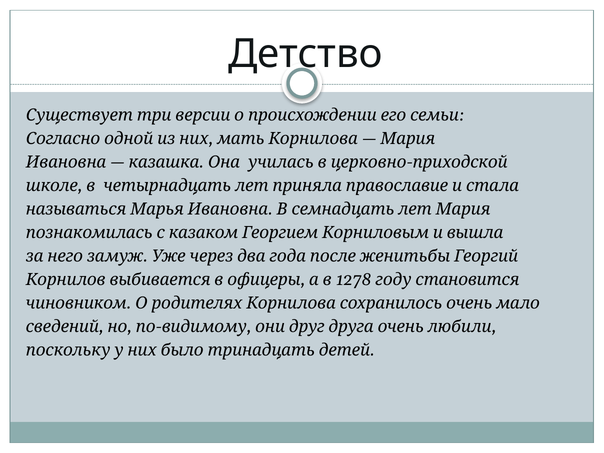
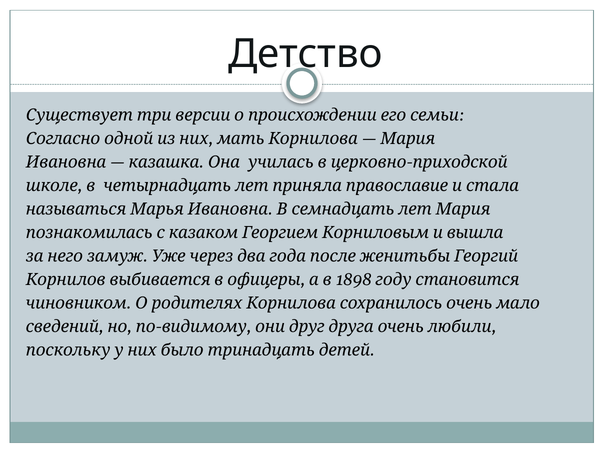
1278: 1278 -> 1898 (354, 280)
